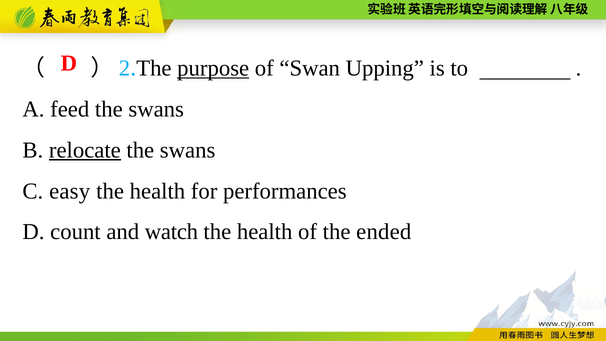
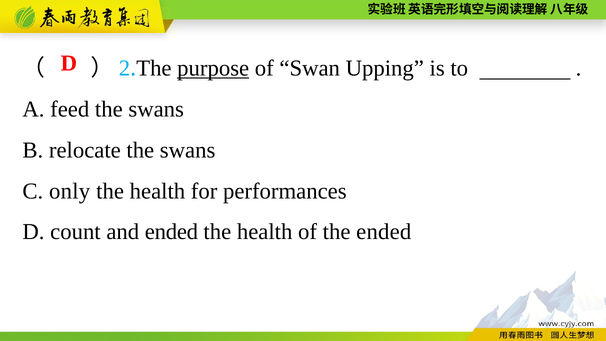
relocate underline: present -> none (85, 150)
easy: easy -> only (70, 191)
and watch: watch -> ended (171, 232)
